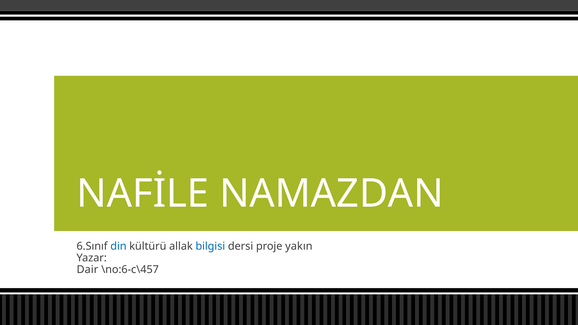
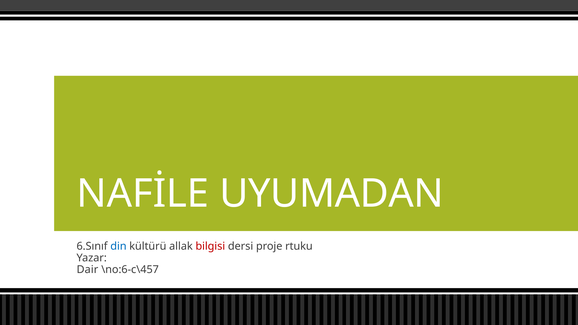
NAMAZDAN: NAMAZDAN -> UYUMADAN (332, 194)
bilgisi colour: blue -> red (210, 246)
yakın: yakın -> rtuku (299, 246)
